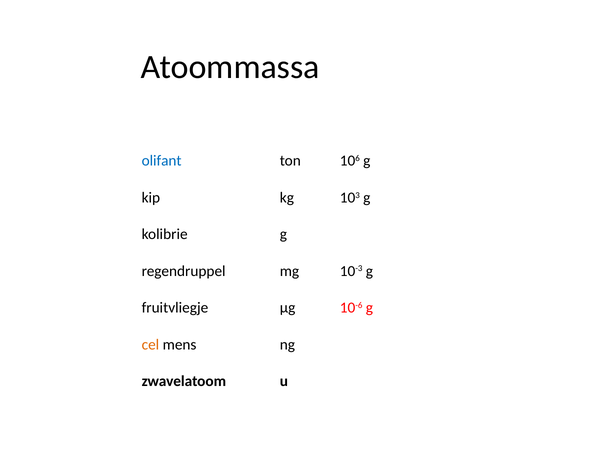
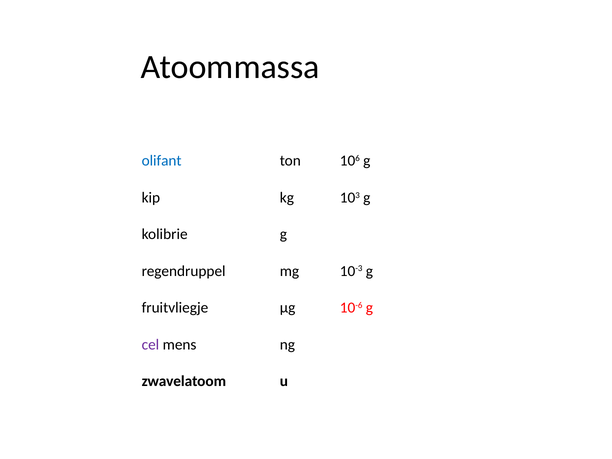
cel colour: orange -> purple (150, 344)
